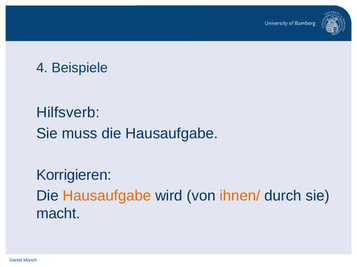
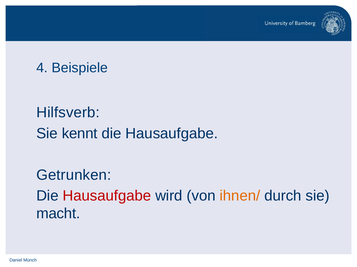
muss: muss -> kennt (80, 134)
Korrigieren: Korrigieren -> Getrunken (74, 175)
Hausaufgabe colour: orange -> red (107, 196)
